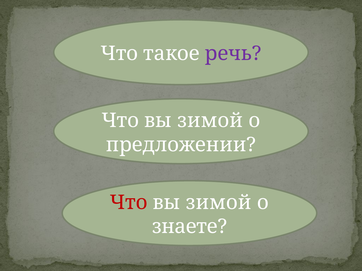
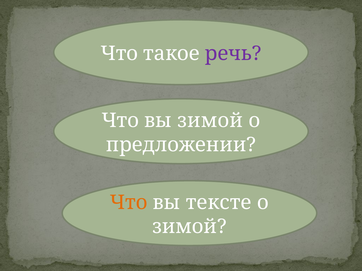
Что colour: red -> orange (129, 203)
зимой: зимой -> тексте (219, 203)
знаете: знаете -> зимой (189, 227)
